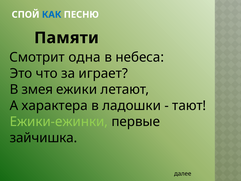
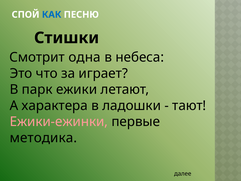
Памяти: Памяти -> Стишки (67, 38)
змея: змея -> парк (37, 89)
Ежики-ежинки colour: light green -> pink (59, 122)
зайчишка: зайчишка -> методика (43, 138)
